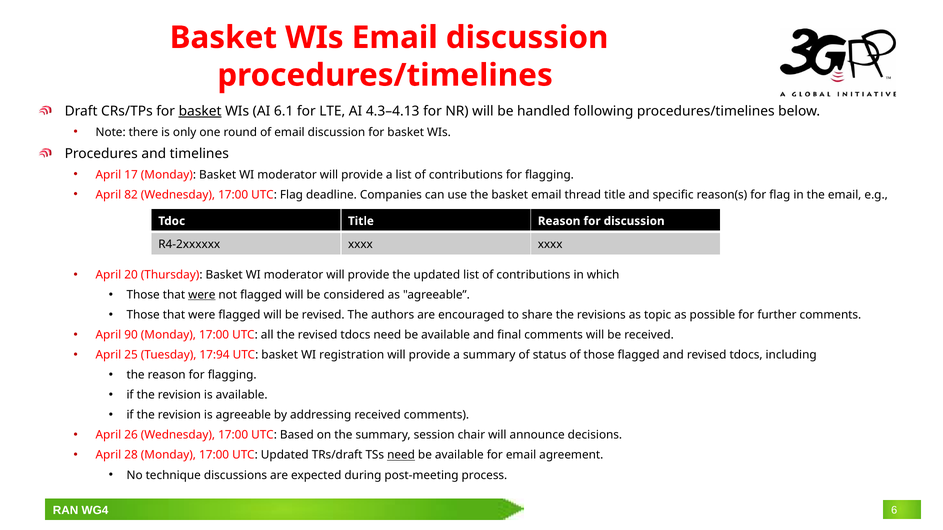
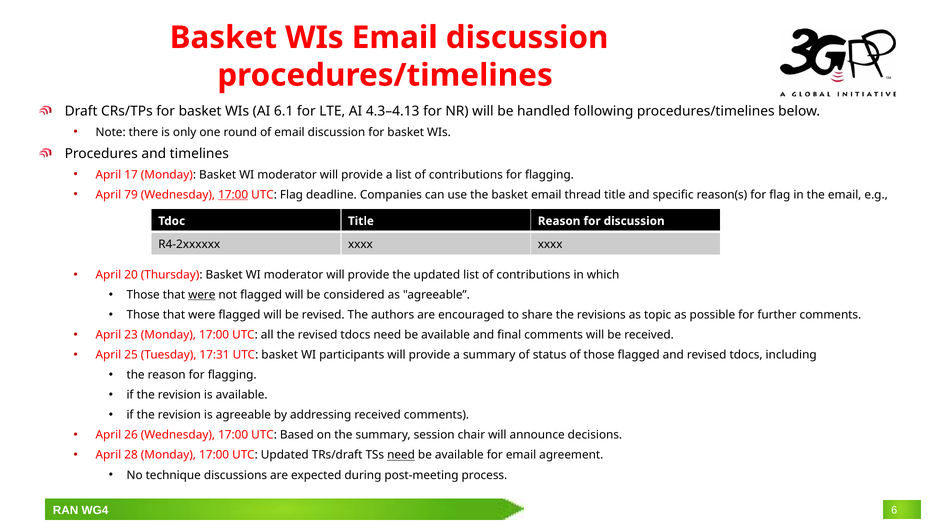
basket underline: present -> none (200, 111)
82: 82 -> 79 (131, 195)
17:00 underline: none -> present (233, 195)
90: 90 -> 23 (131, 335)
17:94: 17:94 -> 17:31 (215, 355)
registration: registration -> participants (352, 355)
